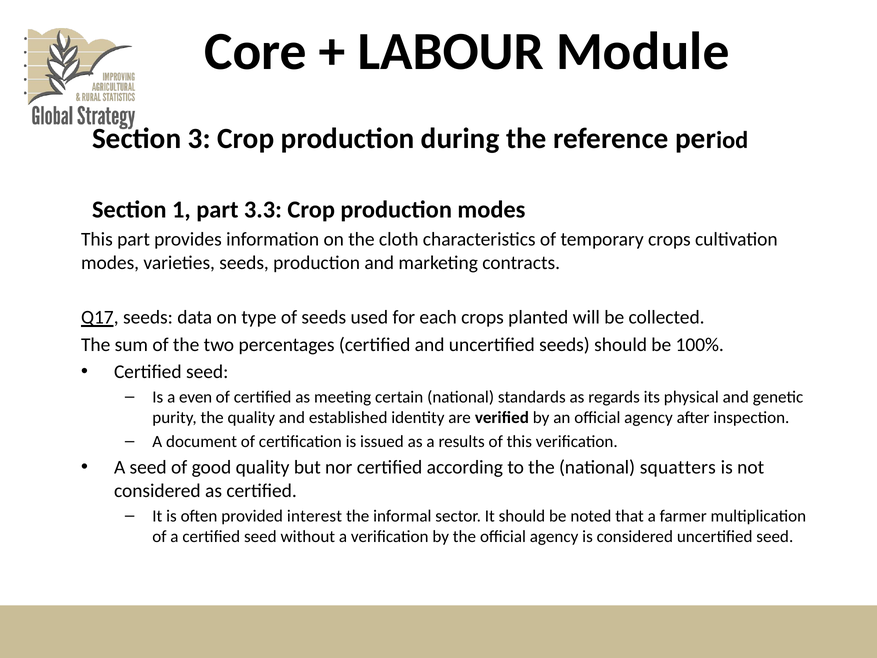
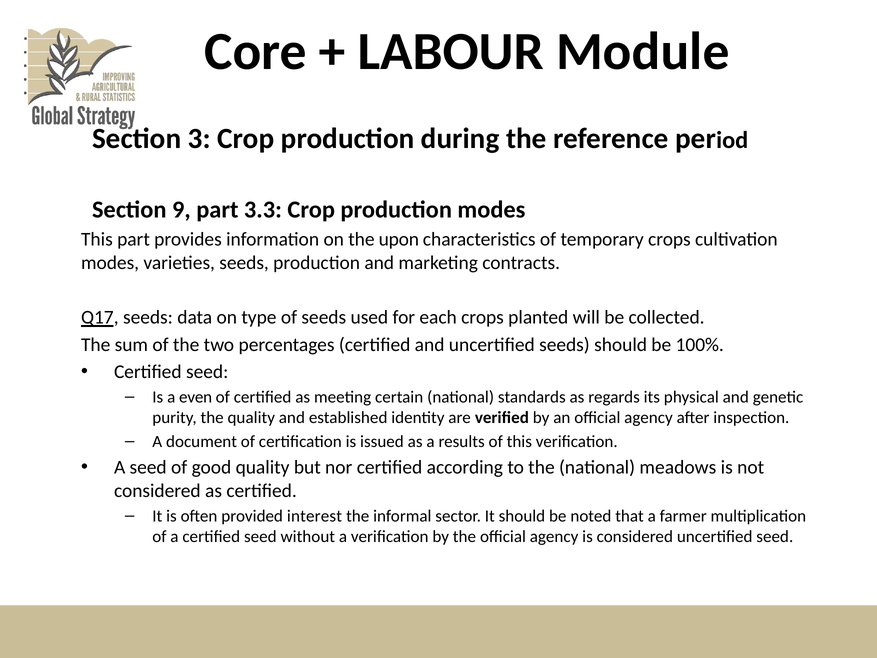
1: 1 -> 9 (181, 209)
cloth: cloth -> upon (399, 239)
squatters: squatters -> meadows (678, 467)
